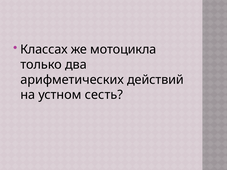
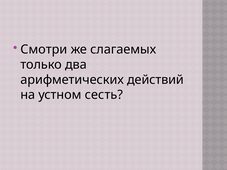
Классах: Классах -> Смотри (44, 50)
мотоцикла: мотоцикла -> слагаемых (123, 50)
